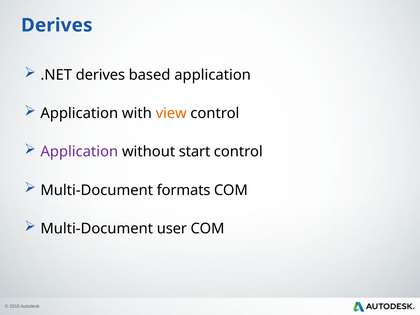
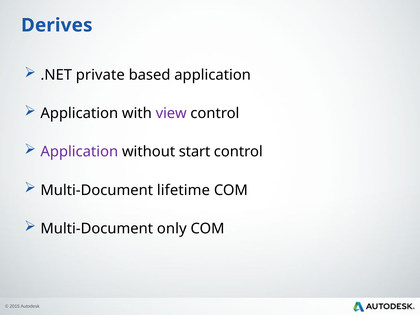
.NET derives: derives -> private (100, 75)
view colour: orange -> purple (171, 113)
formats: formats -> lifetime (183, 190)
user: user -> only (172, 228)
